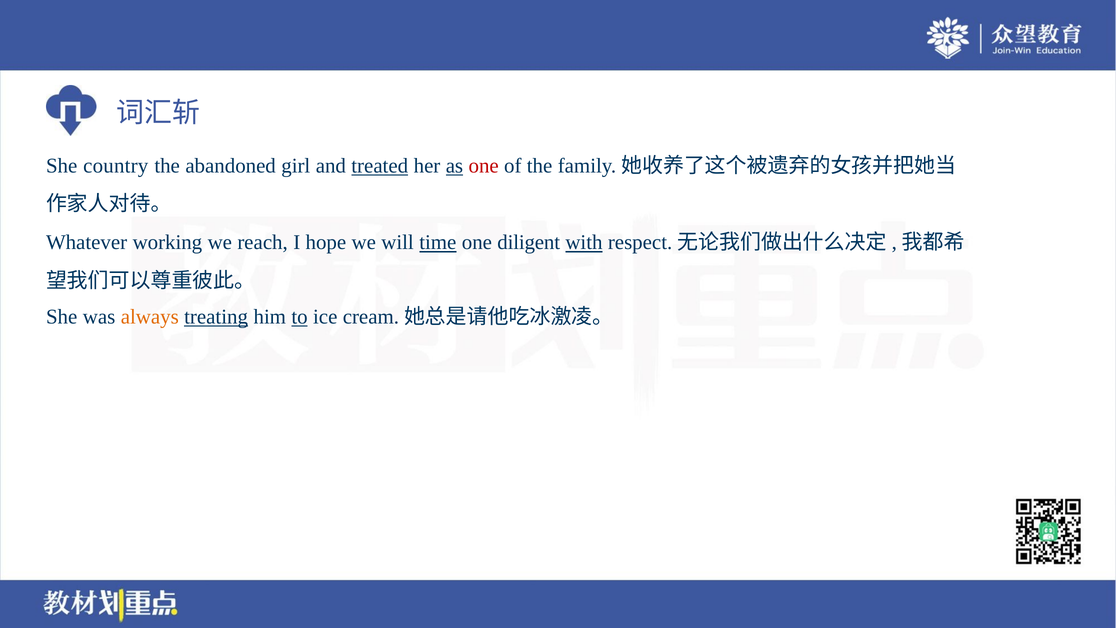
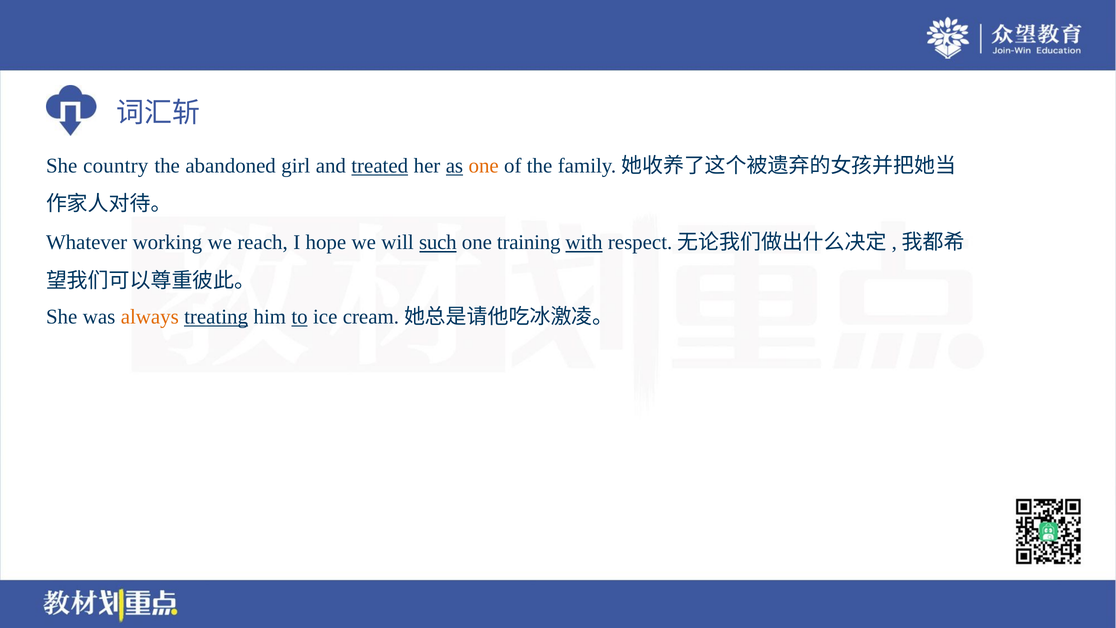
one colour: red -> orange (484, 166)
time: time -> such (438, 242)
diligent: diligent -> training (529, 242)
